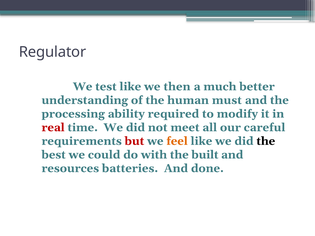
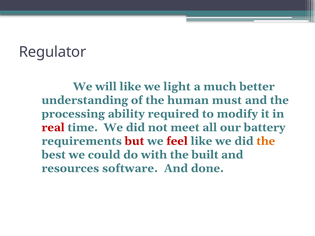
test: test -> will (106, 87)
then: then -> light (177, 87)
careful: careful -> battery (265, 128)
feel colour: orange -> red (177, 141)
the colour: black -> orange (266, 141)
batteries: batteries -> software (130, 169)
